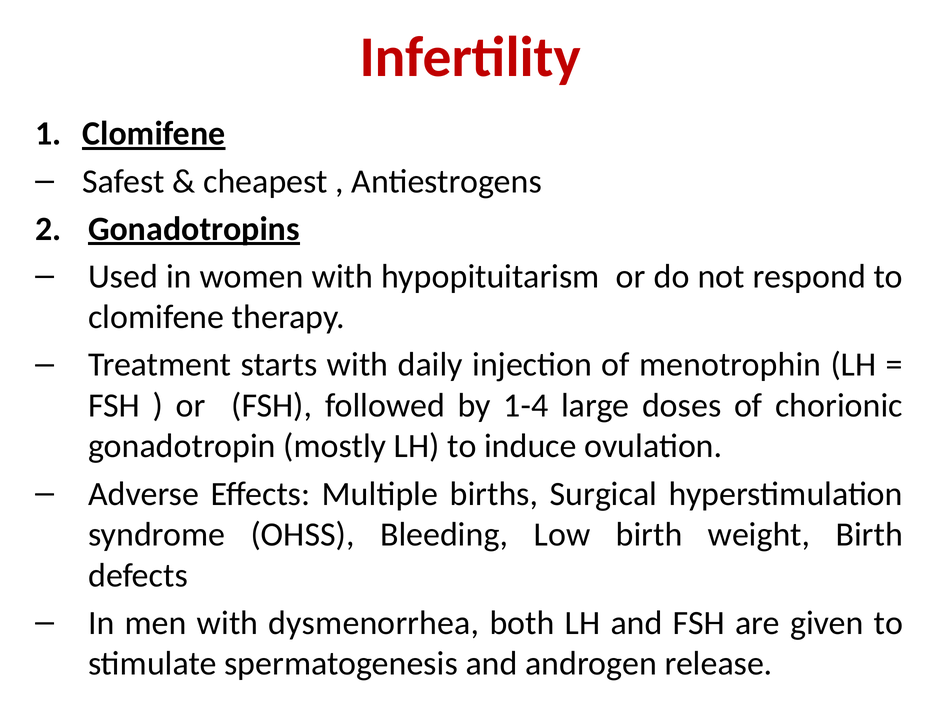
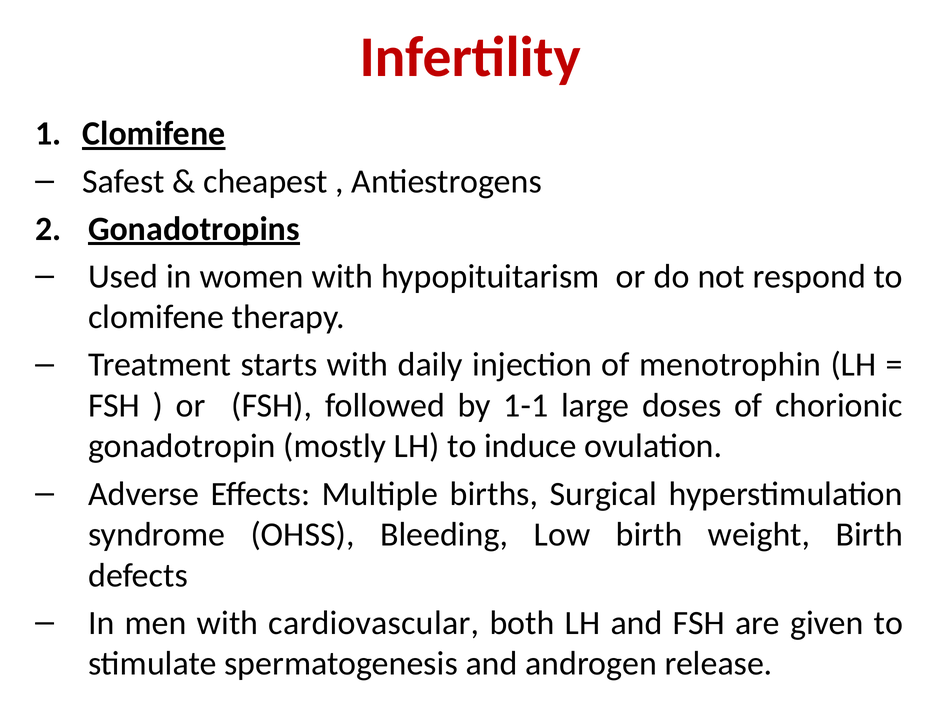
1-4: 1-4 -> 1-1 (526, 405)
dysmenorrhea: dysmenorrhea -> cardiovascular (374, 623)
